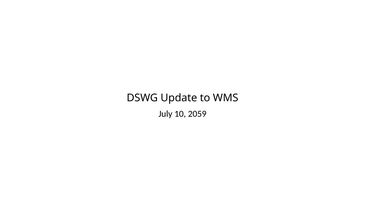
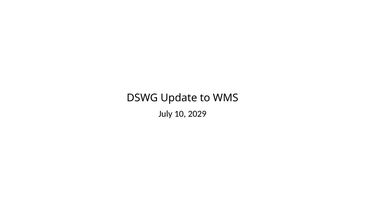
2059: 2059 -> 2029 (197, 114)
